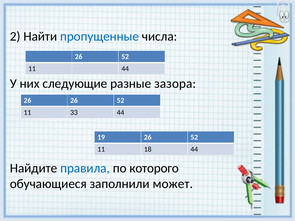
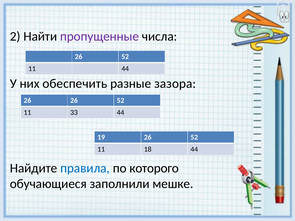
пропущенные colour: blue -> purple (100, 36)
следующие: следующие -> обеспечить (75, 84)
может: может -> мешке (173, 184)
